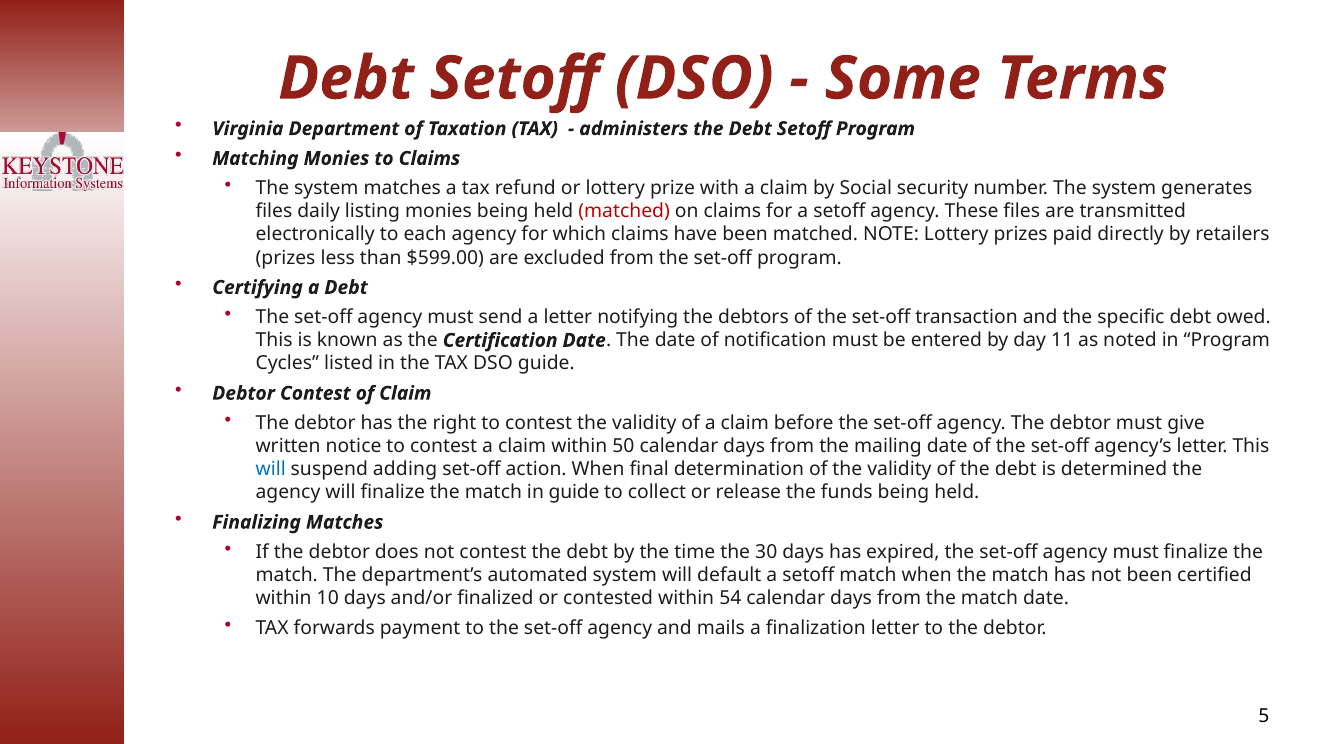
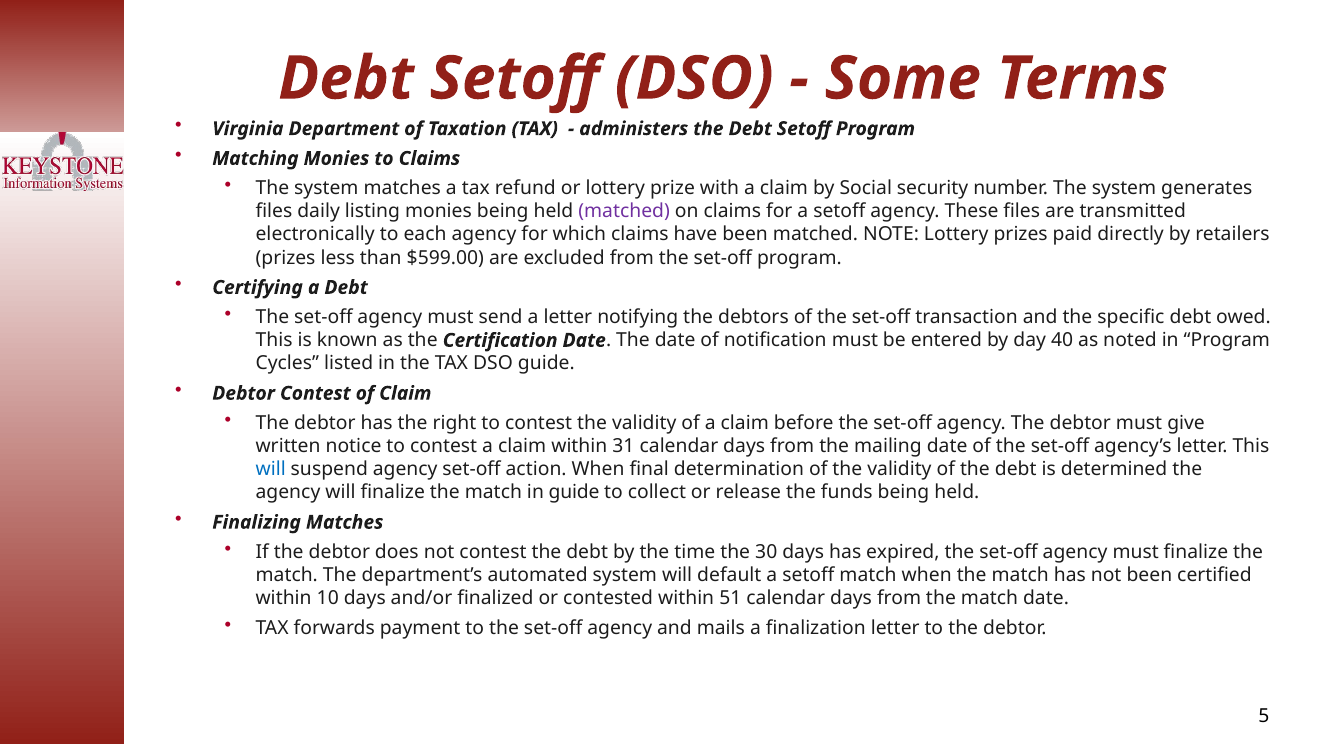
matched colour: red -> purple (624, 212)
11: 11 -> 40 (1062, 341)
50: 50 -> 31 (623, 446)
suspend adding: adding -> agency (405, 470)
54: 54 -> 51 (730, 599)
